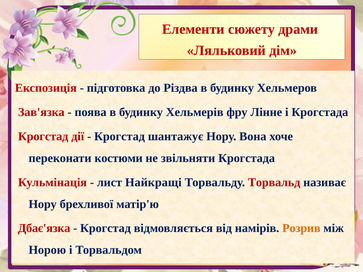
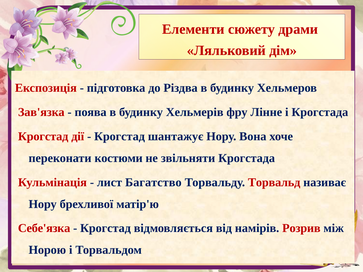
Найкращі: Найкращі -> Багатство (153, 182)
Дбає'язка: Дбає'язка -> Себе'язка (44, 228)
Розрив colour: orange -> red (301, 228)
